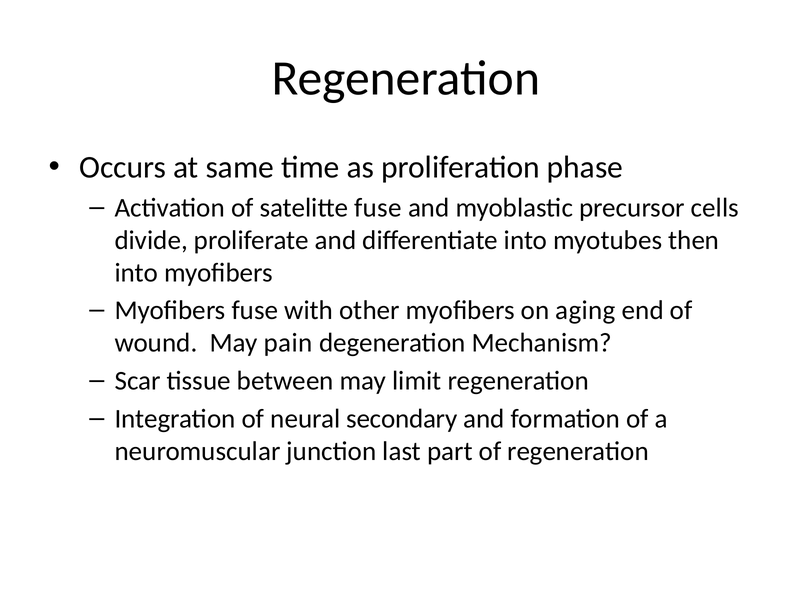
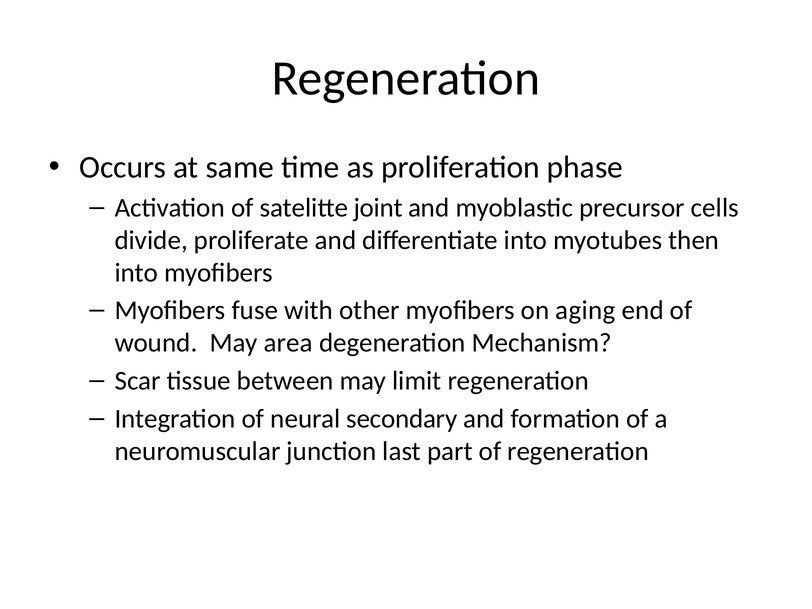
satelitte fuse: fuse -> joint (378, 208)
pain: pain -> area (288, 343)
